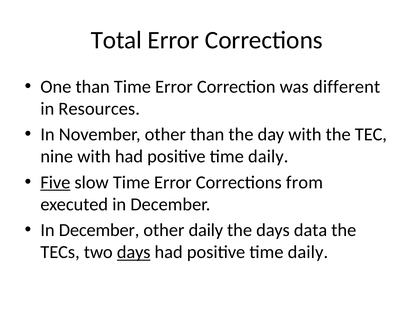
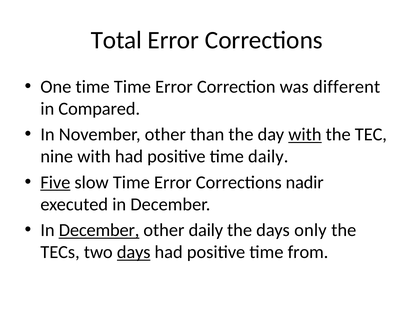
One than: than -> time (93, 87)
Resources: Resources -> Compared (99, 109)
with underline: none -> present (305, 135)
from: from -> nadir (305, 183)
December underline: none -> present (99, 231)
data: data -> only (310, 231)
daily: daily -> from (308, 253)
